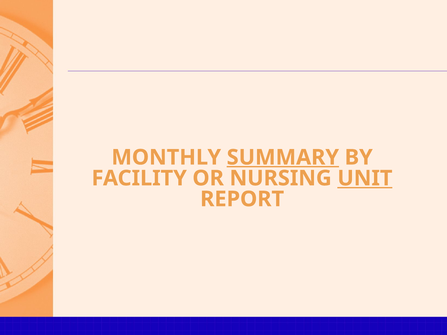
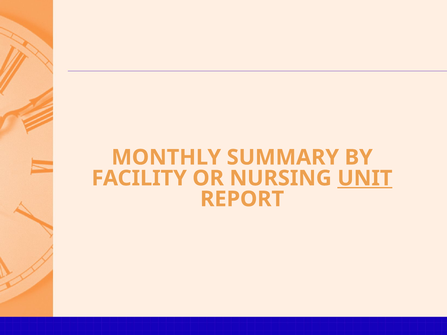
SUMMARY underline: present -> none (283, 157)
